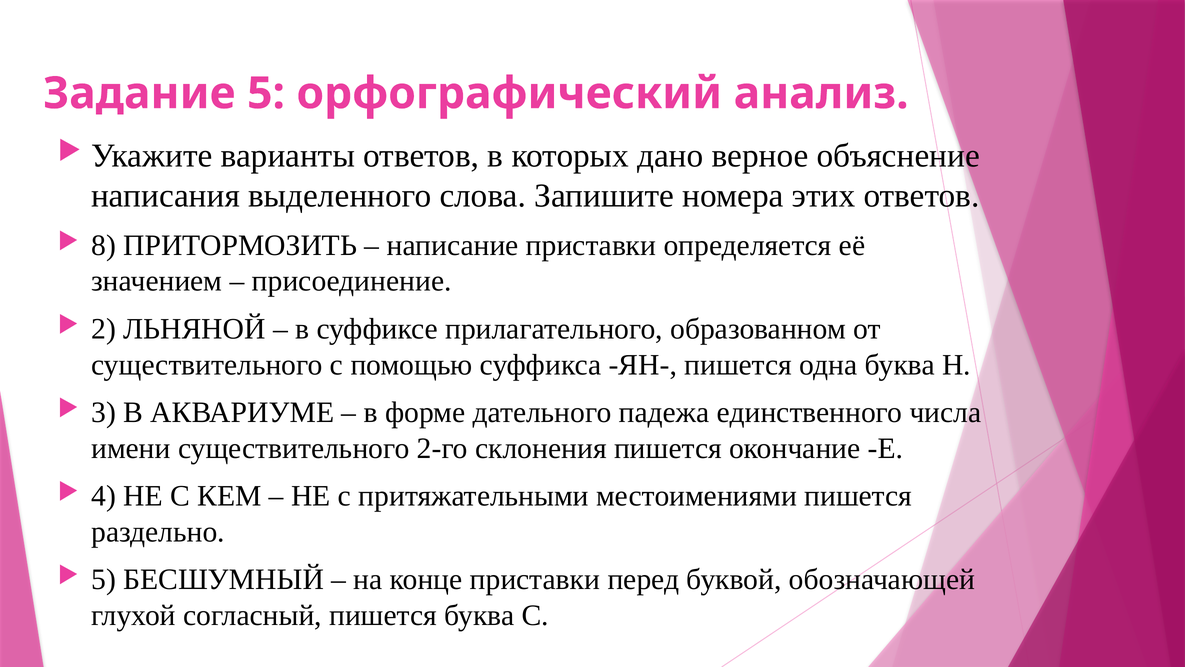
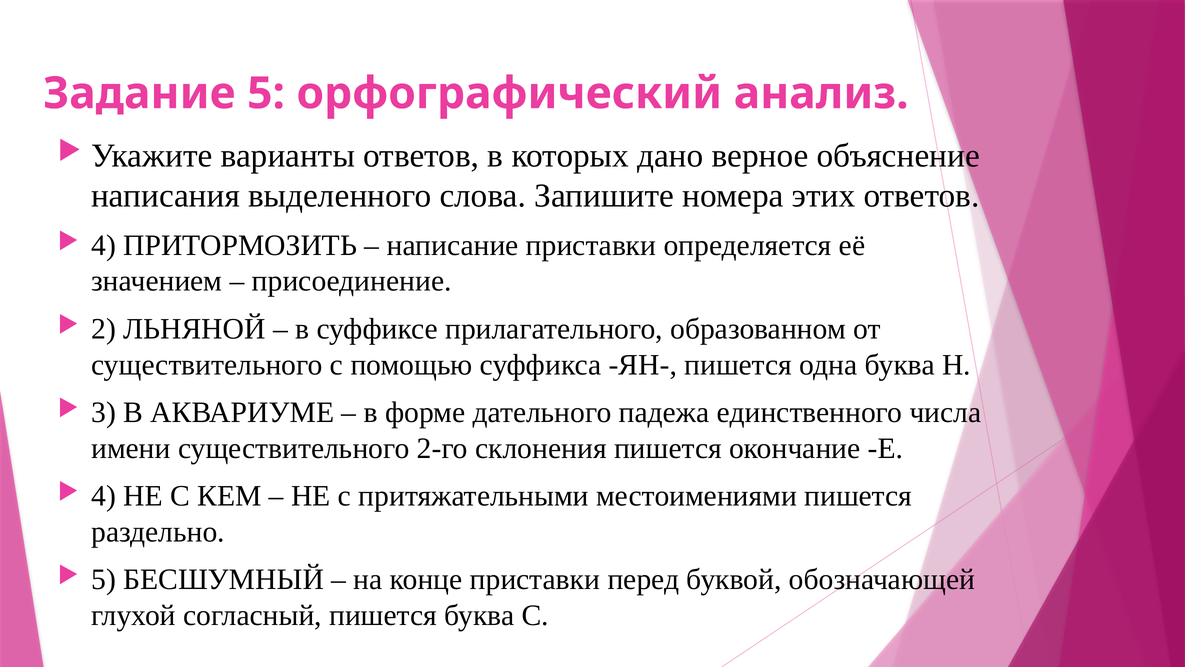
8: 8 -> 4 (104, 245)
